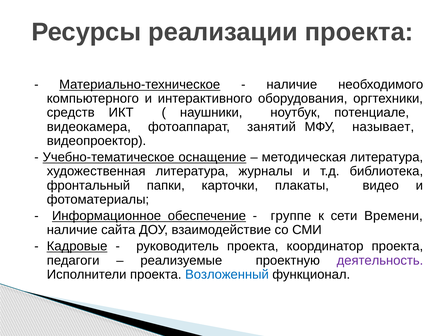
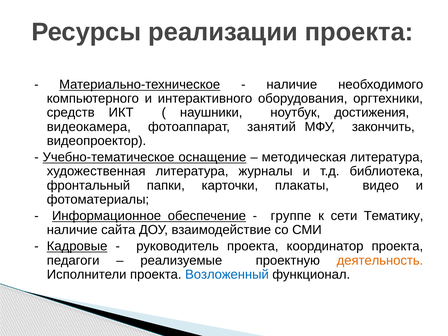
потенциале: потенциале -> достижения (372, 113)
называет: называет -> закончить (383, 127)
Времени: Времени -> Тематику (394, 216)
деятельность colour: purple -> orange (380, 260)
